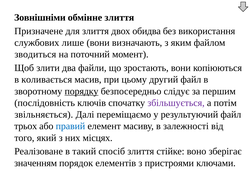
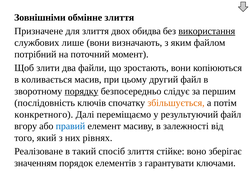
використання underline: none -> present (207, 31)
зводиться: зводиться -> потрібний (35, 55)
збільшується colour: purple -> orange (176, 103)
звільняється: звільняється -> конкретного (44, 115)
трьох: трьох -> вгору (26, 126)
місцях: місцях -> рівнях (98, 138)
пристроями: пристроями -> гарантувати (169, 163)
